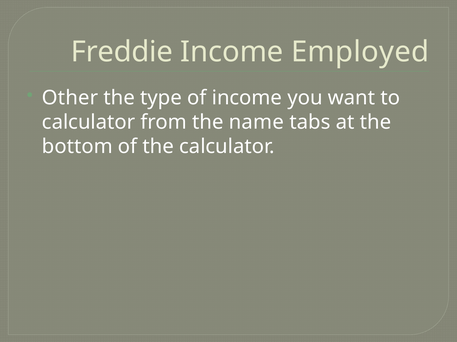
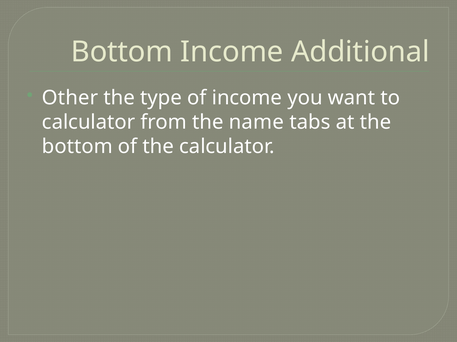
Freddie: Freddie -> Bottom (122, 52)
Employed: Employed -> Additional (360, 52)
